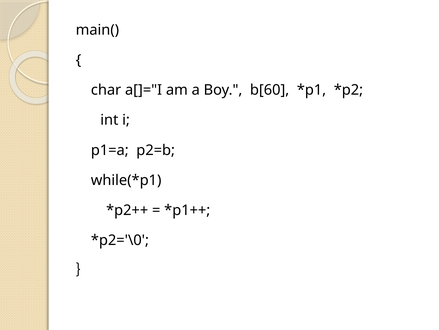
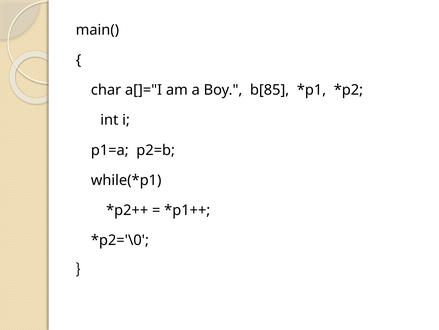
b[60: b[60 -> b[85 (270, 90)
